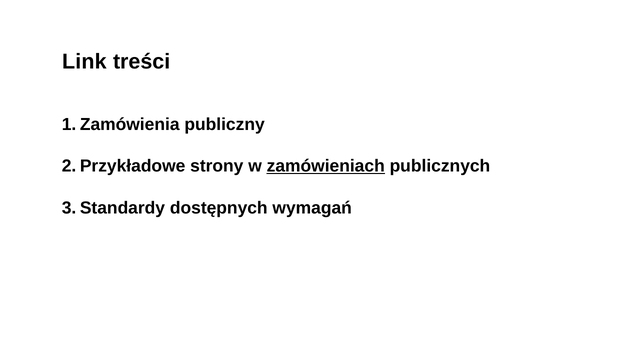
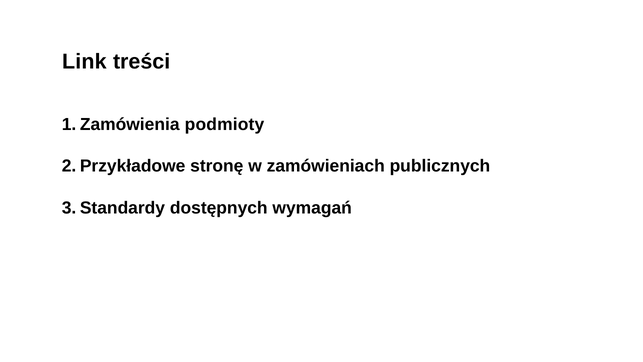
publiczny: publiczny -> podmioty (224, 124)
strony: strony -> stronę (217, 166)
zamówieniach underline: present -> none (326, 166)
